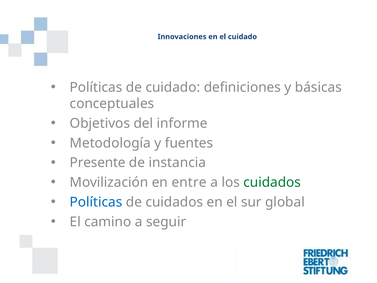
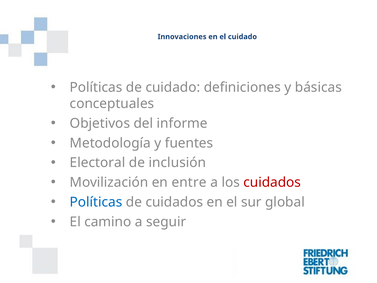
Presente: Presente -> Electoral (98, 163)
instancia: instancia -> inclusión (177, 163)
cuidados colour: green -> red (272, 182)
